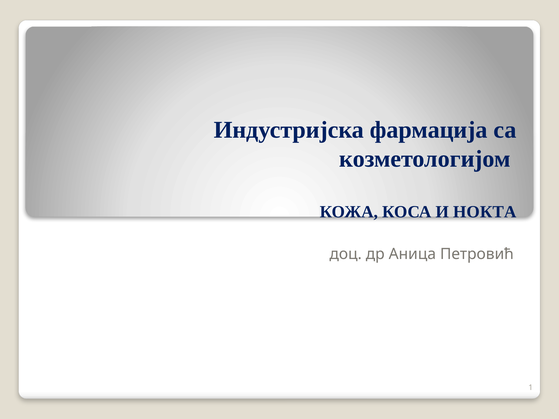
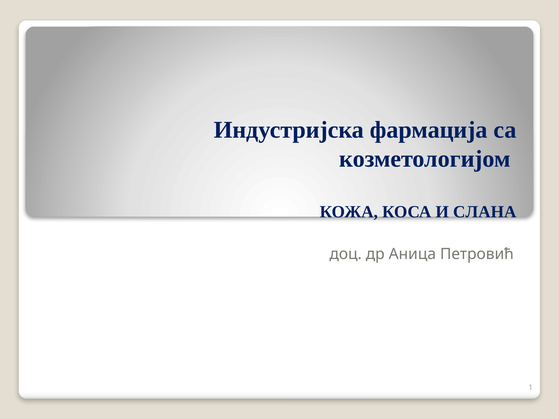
НОКТА: НОКТА -> СЛАНА (485, 212)
